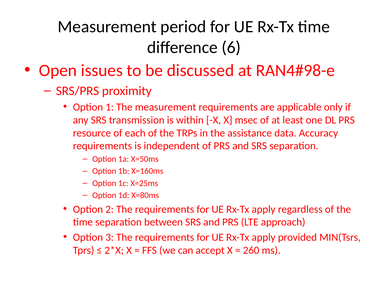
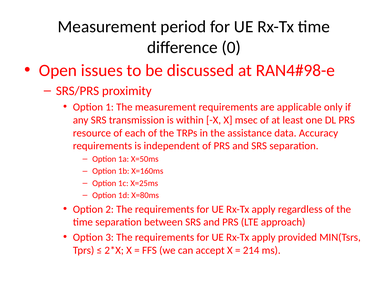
6: 6 -> 0 (231, 47)
260: 260 -> 214 (251, 250)
